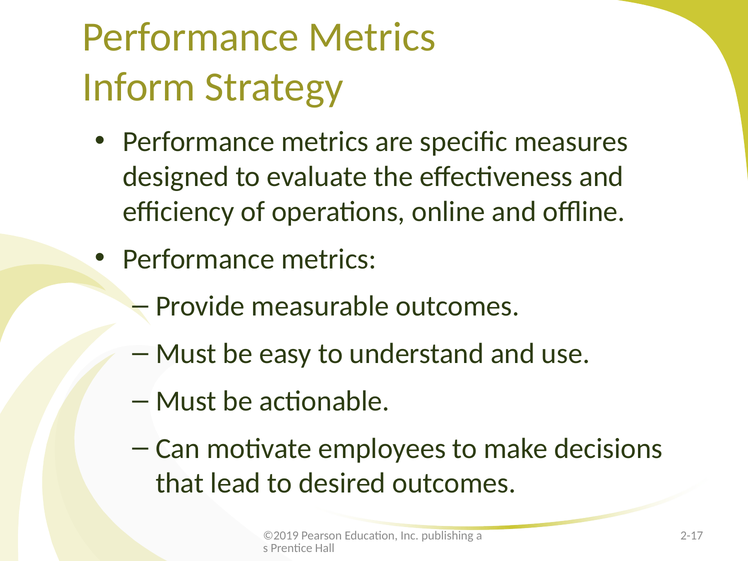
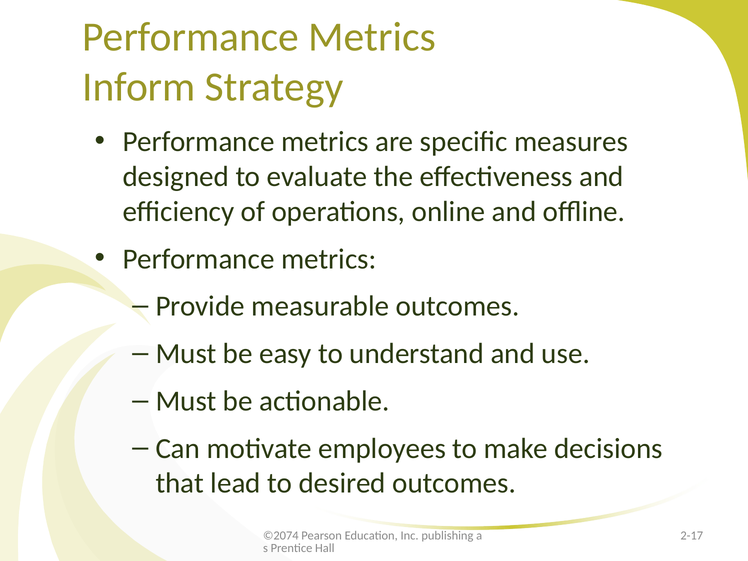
©2019: ©2019 -> ©2074 (281, 536)
